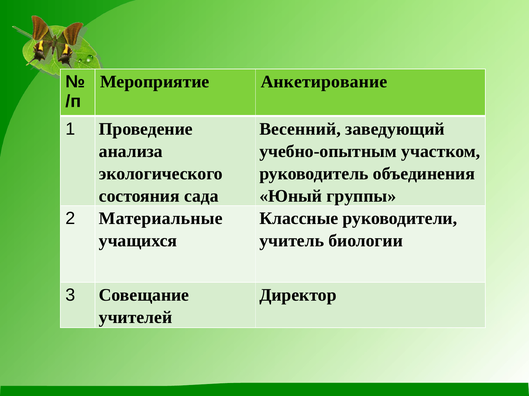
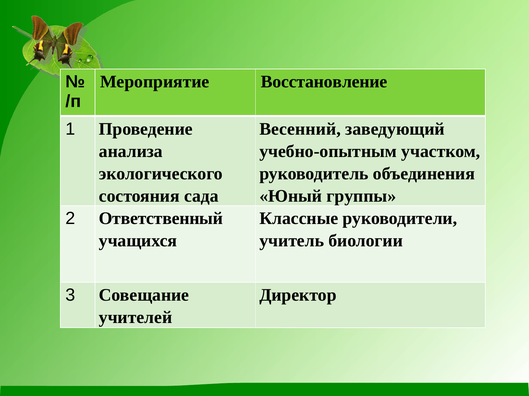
Анкетирование: Анкетирование -> Восстановление (324, 82)
Материальные: Материальные -> Ответственный (161, 219)
